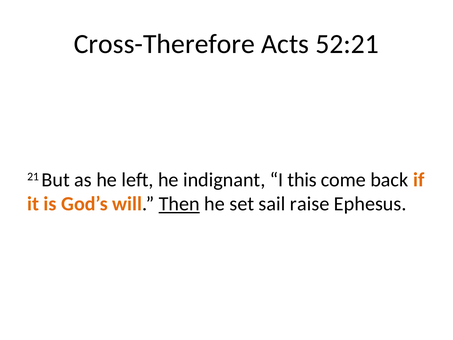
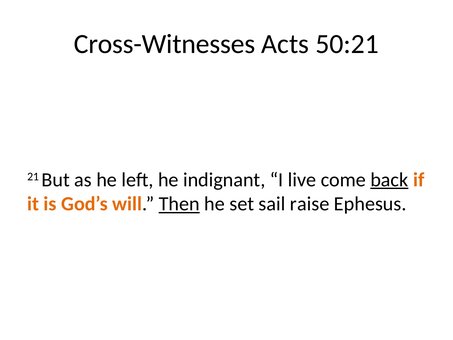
Cross-Therefore: Cross-Therefore -> Cross-Witnesses (164, 44)
52:21: 52:21 -> 50:21 (347, 44)
this: this -> live (302, 180)
back underline: none -> present (389, 180)
